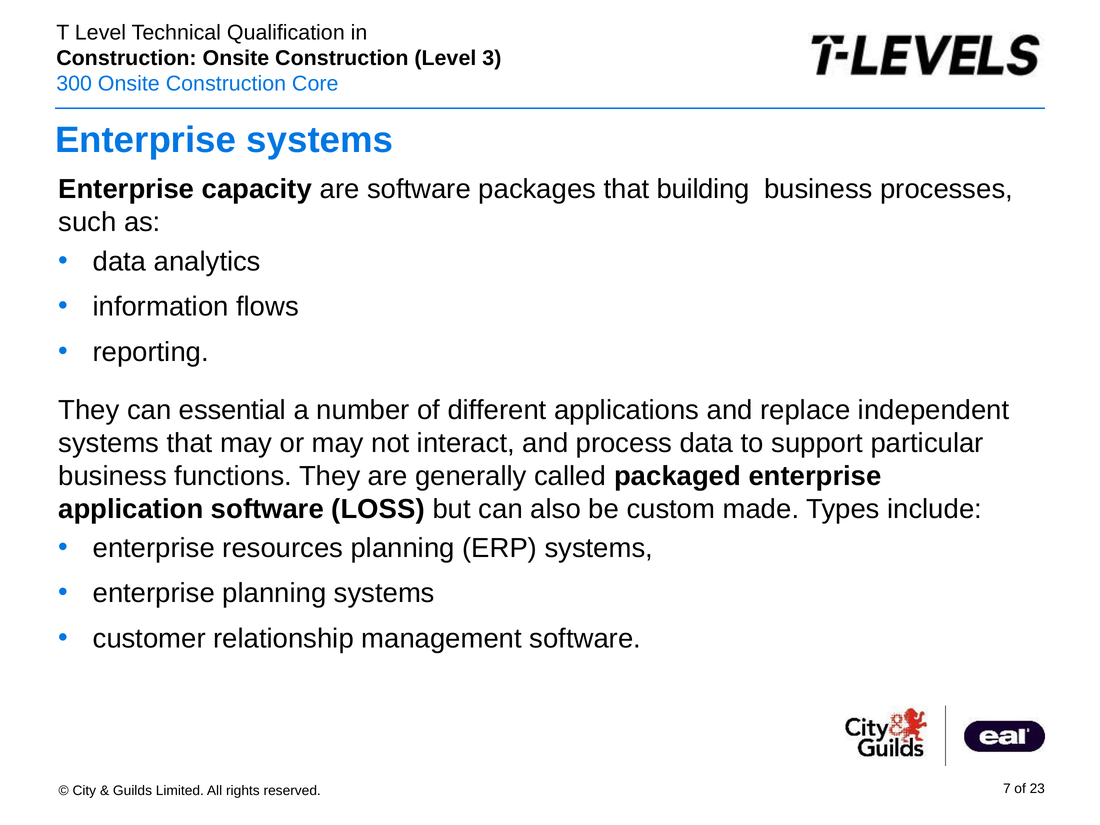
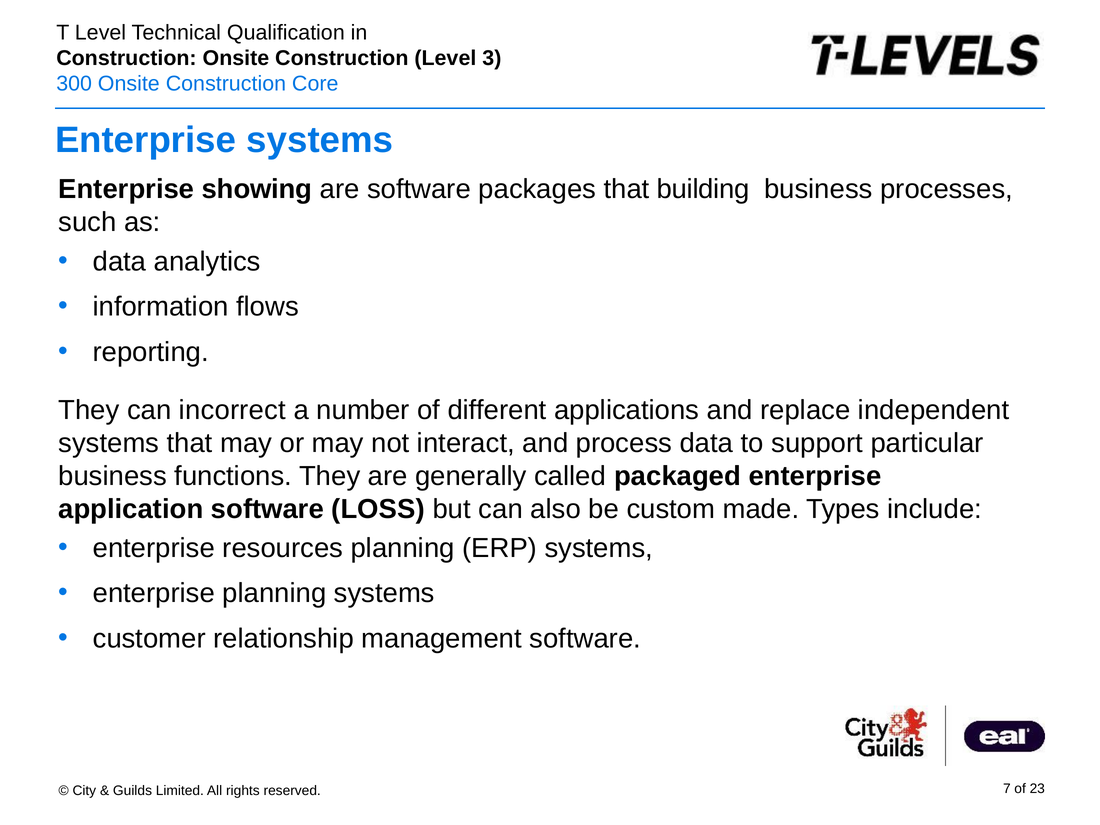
capacity: capacity -> showing (257, 189)
essential: essential -> incorrect (232, 410)
